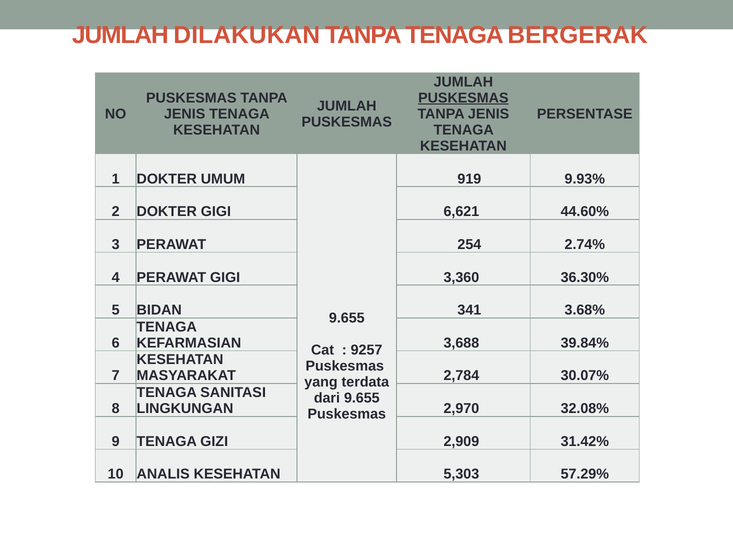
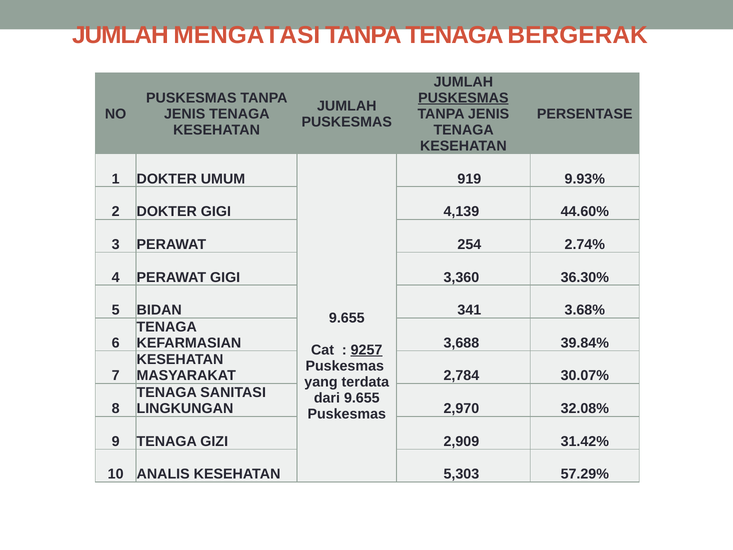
DILAKUKAN: DILAKUKAN -> MENGATASI (247, 35)
6,621: 6,621 -> 4,139 (461, 212)
9257 underline: none -> present (367, 350)
